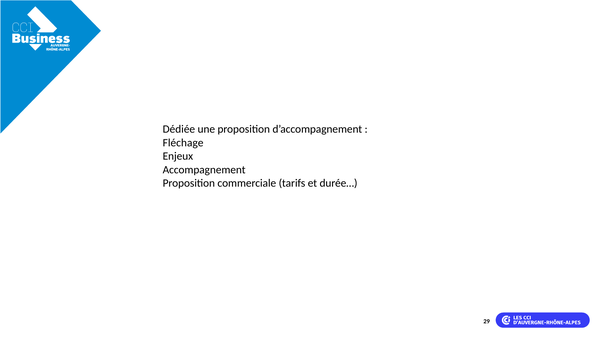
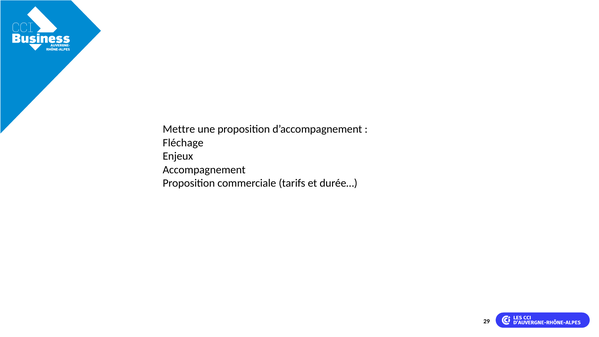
Dédiée: Dédiée -> Mettre (179, 129)
